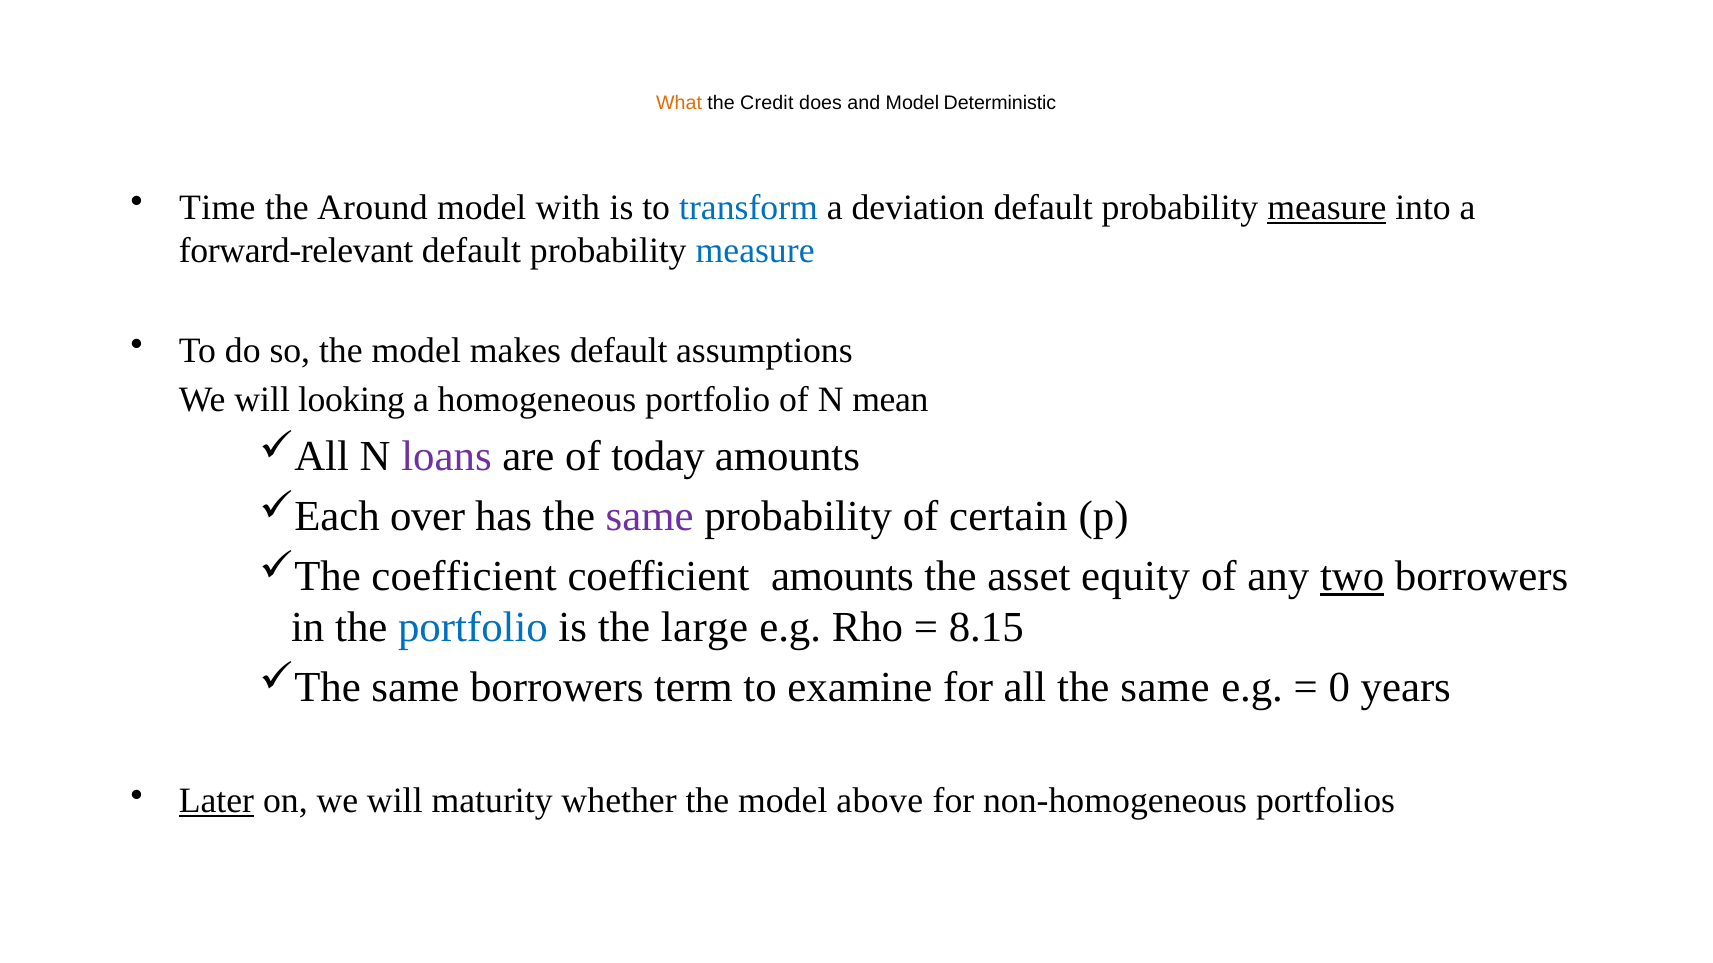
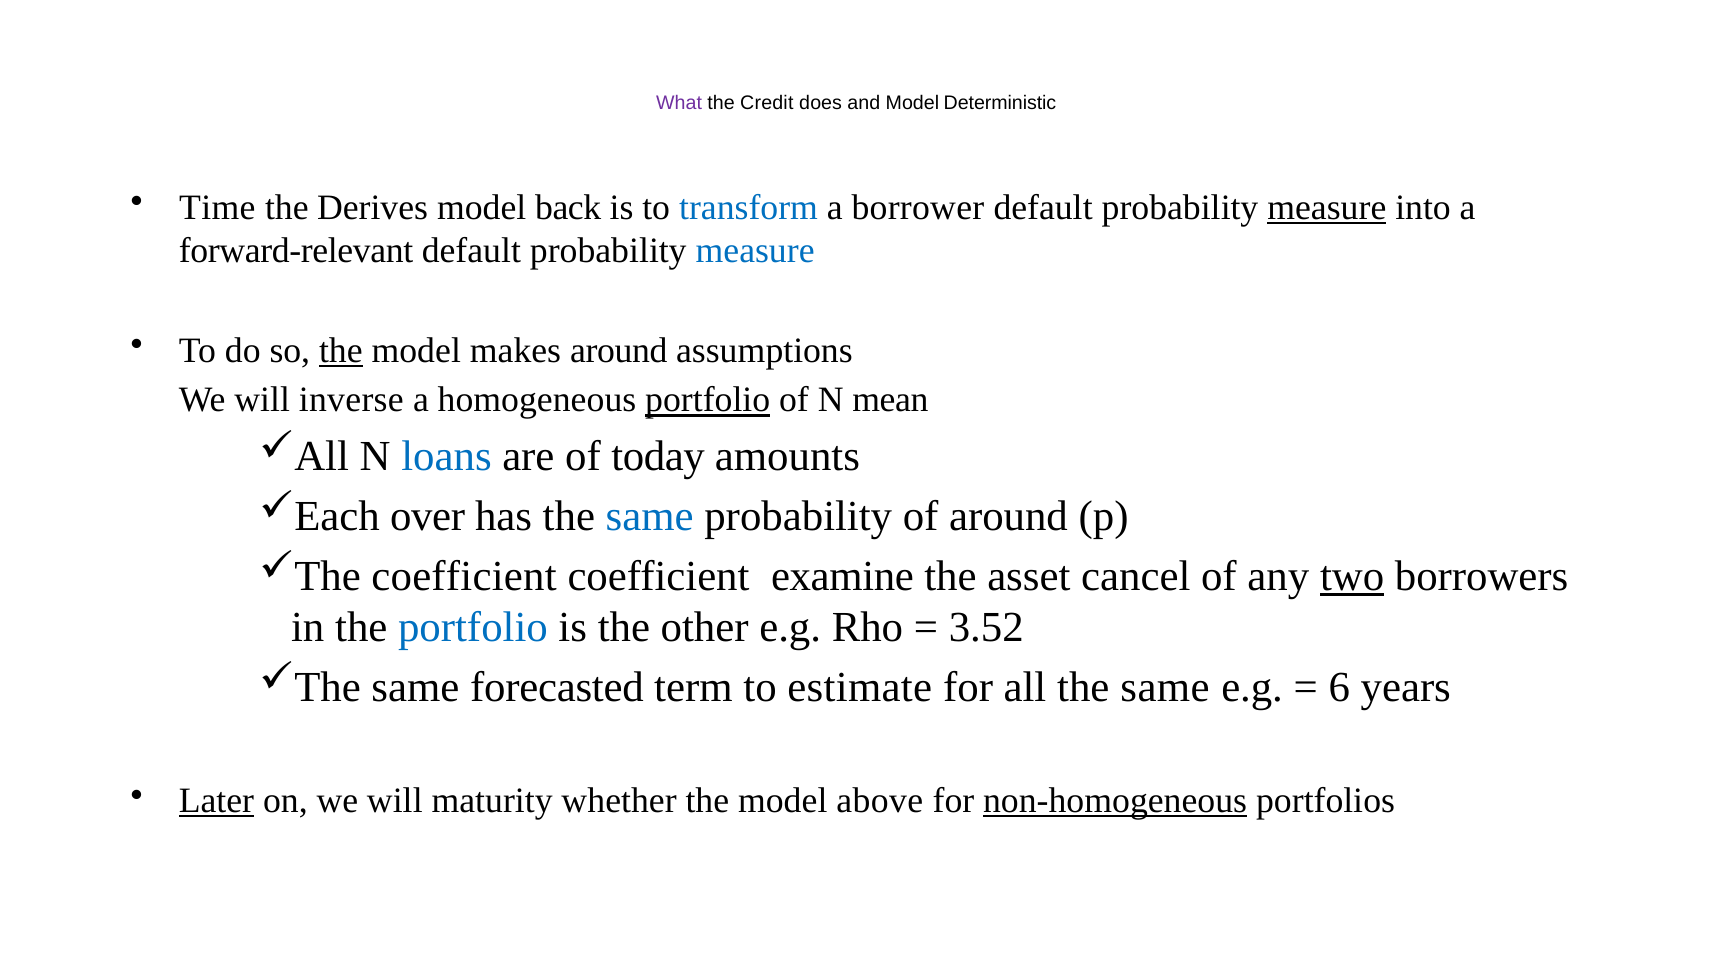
What colour: orange -> purple (679, 104)
Around: Around -> Derives (372, 208)
with: with -> back (568, 208)
deviation: deviation -> borrower (918, 208)
the underline: none -> present (341, 350)
makes default: default -> around (619, 350)
looking: looking -> inverse (351, 400)
portfolio underline: none -> present (708, 400)
loans colour: purple -> blue (447, 457)
same colour: purple -> blue (650, 517)
of certain: certain -> around (1009, 517)
coefficient amounts: amounts -> examine (842, 576)
equity: equity -> cancel (1136, 576)
large: large -> other (705, 628)
8.15: 8.15 -> 3.52 (986, 628)
same borrowers: borrowers -> forecasted (557, 688)
examine: examine -> estimate (860, 688)
0: 0 -> 6 (1339, 688)
non-homogeneous underline: none -> present (1115, 801)
